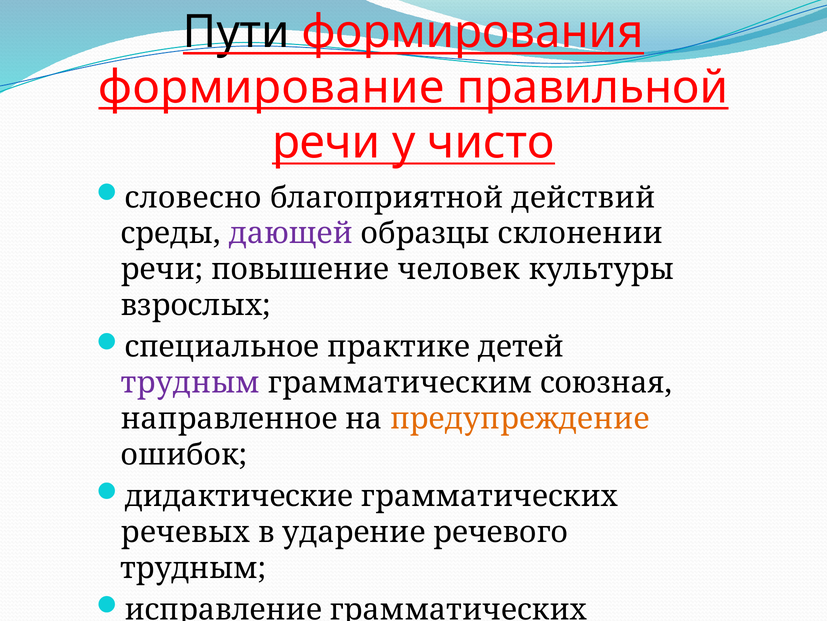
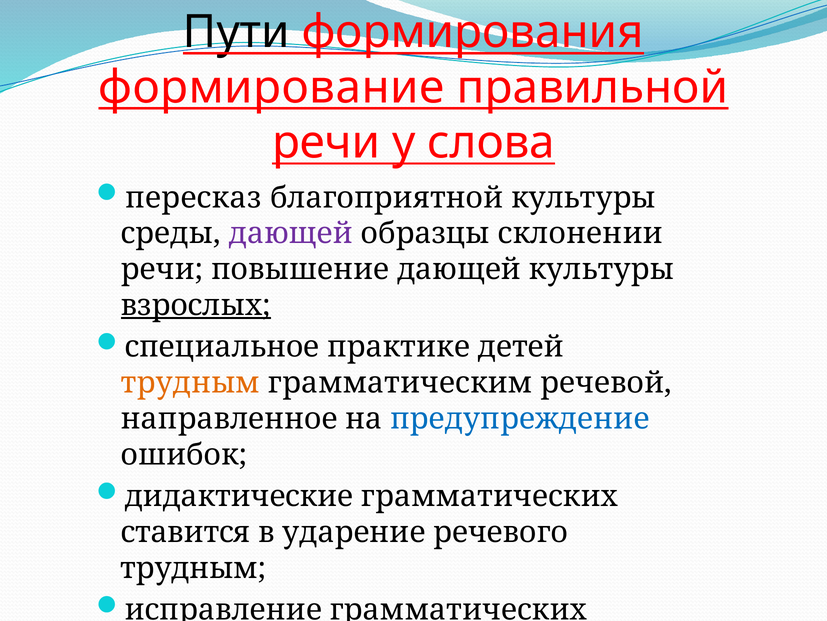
чисто: чисто -> слова (491, 142)
словесно: словесно -> пересказ (193, 197)
благоприятной действий: действий -> культуры (584, 197)
повышение человек: человек -> дающей (459, 269)
взрослых underline: none -> present (196, 305)
трудным colour: purple -> orange (190, 382)
союзная: союзная -> речевой (606, 382)
предупреждение colour: orange -> blue (520, 418)
речевых: речевых -> ставится (186, 532)
